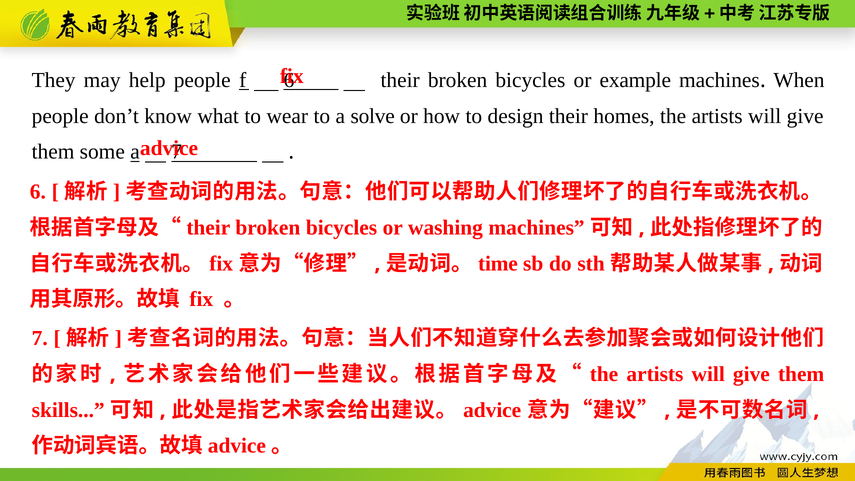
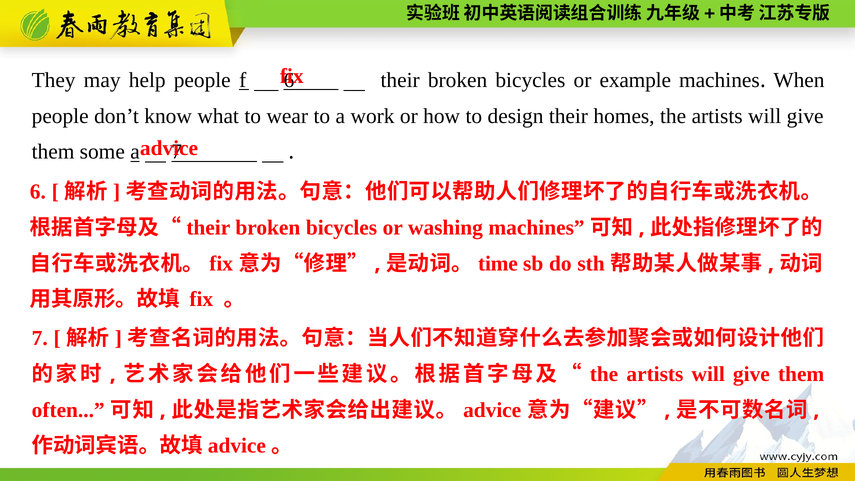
solve: solve -> work (373, 116)
skills: skills -> often (68, 410)
